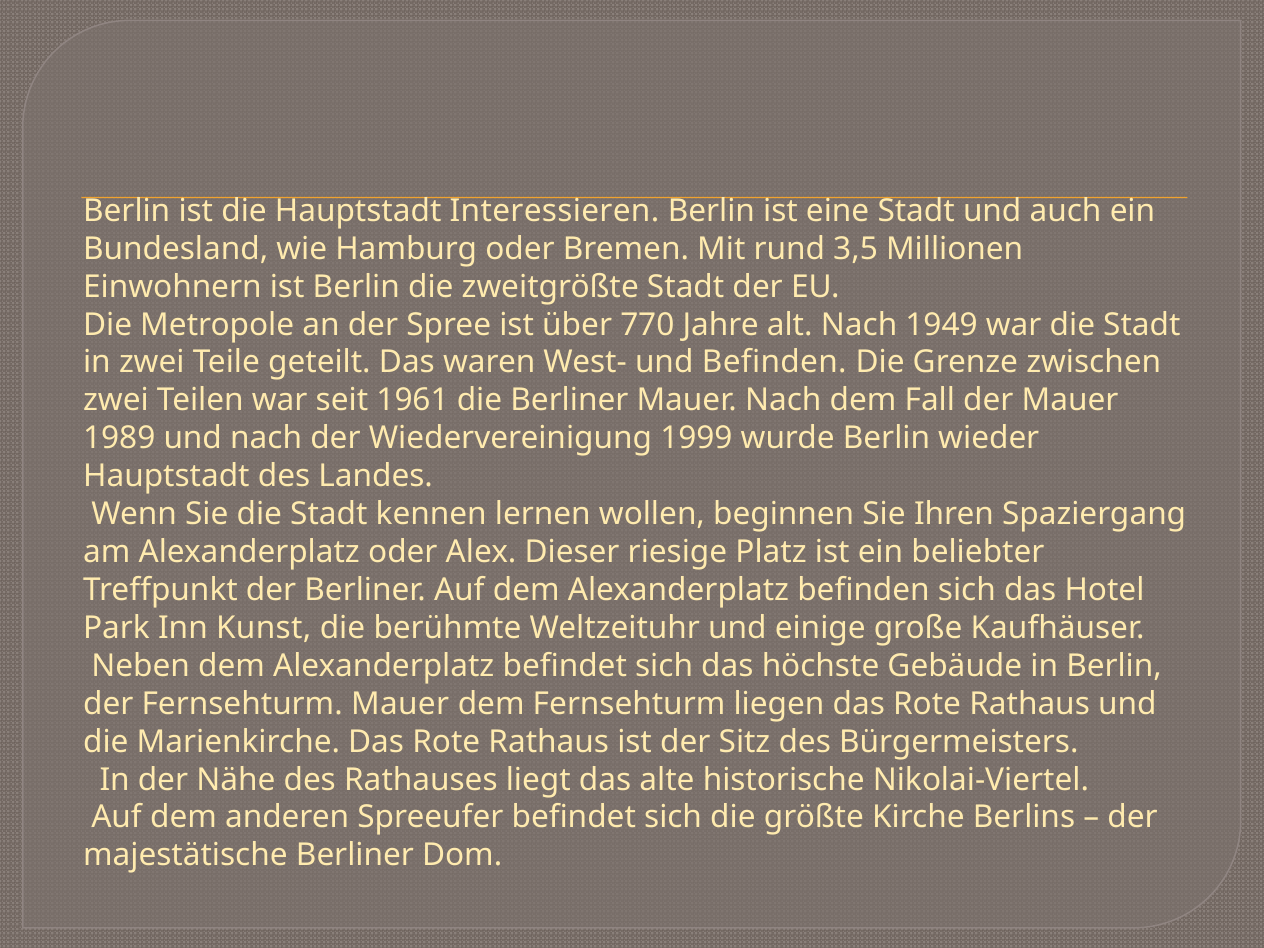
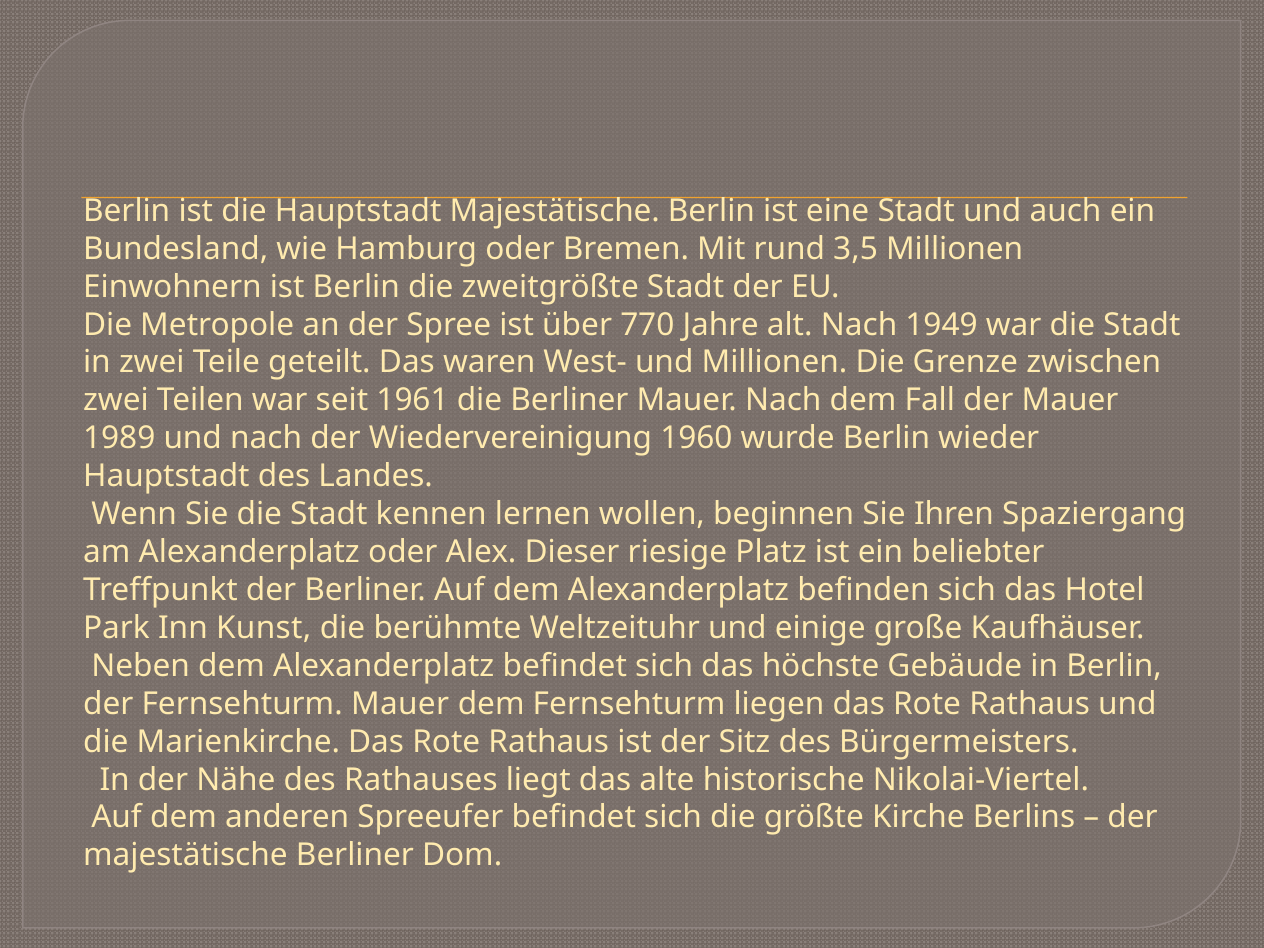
Hauptstadt Interessieren: Interessieren -> Majestätische (555, 211)
und Befinden: Befinden -> Millionen (774, 363)
1999: 1999 -> 1960 (696, 438)
